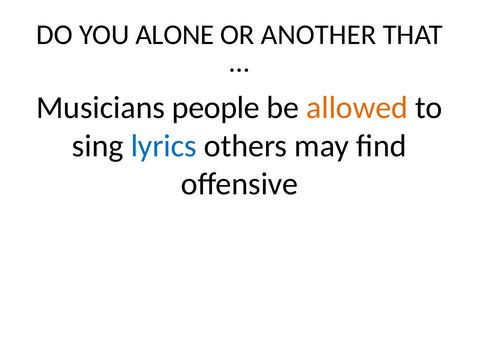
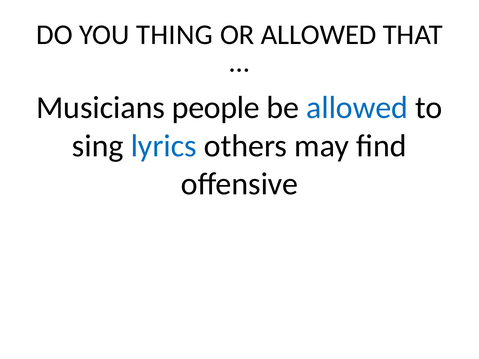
ALONE: ALONE -> THING (175, 35)
OR ANOTHER: ANOTHER -> ALLOWED (319, 35)
allowed colour: orange -> blue (357, 108)
